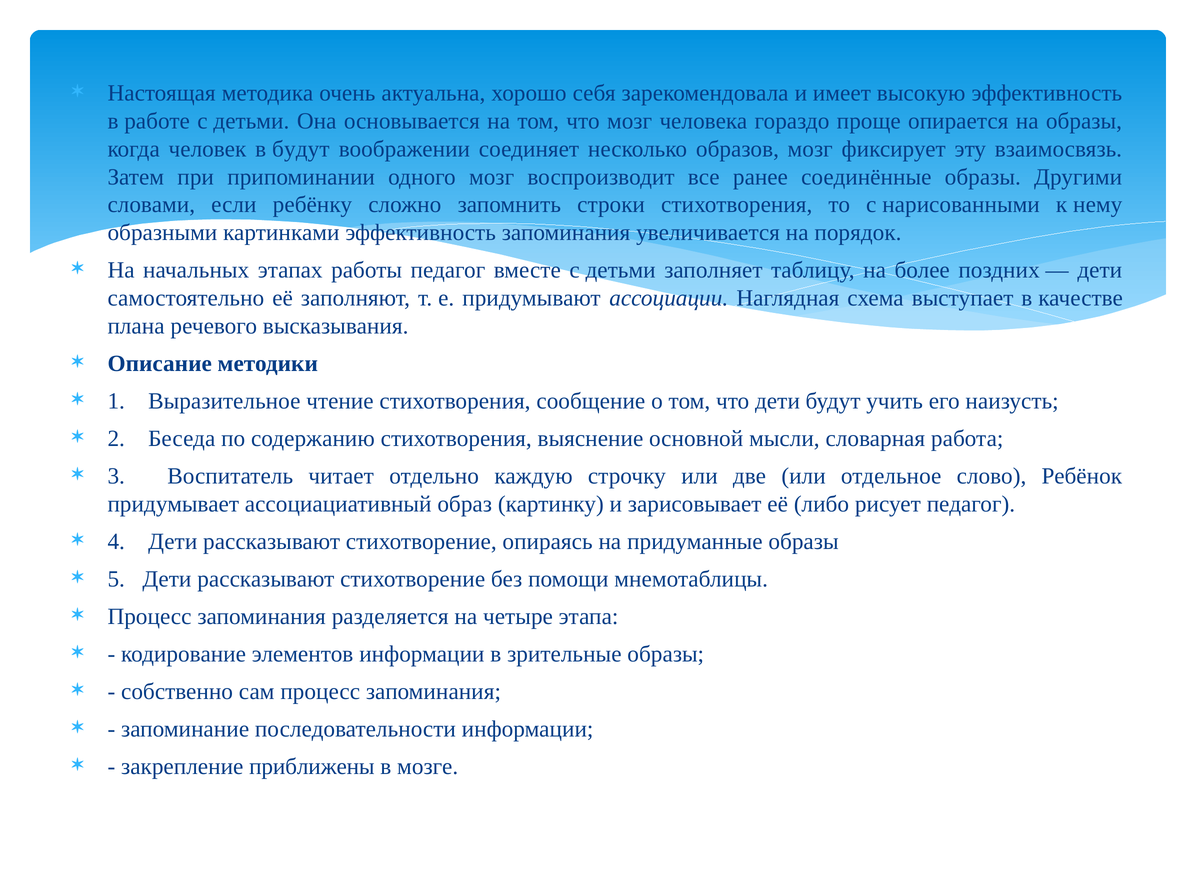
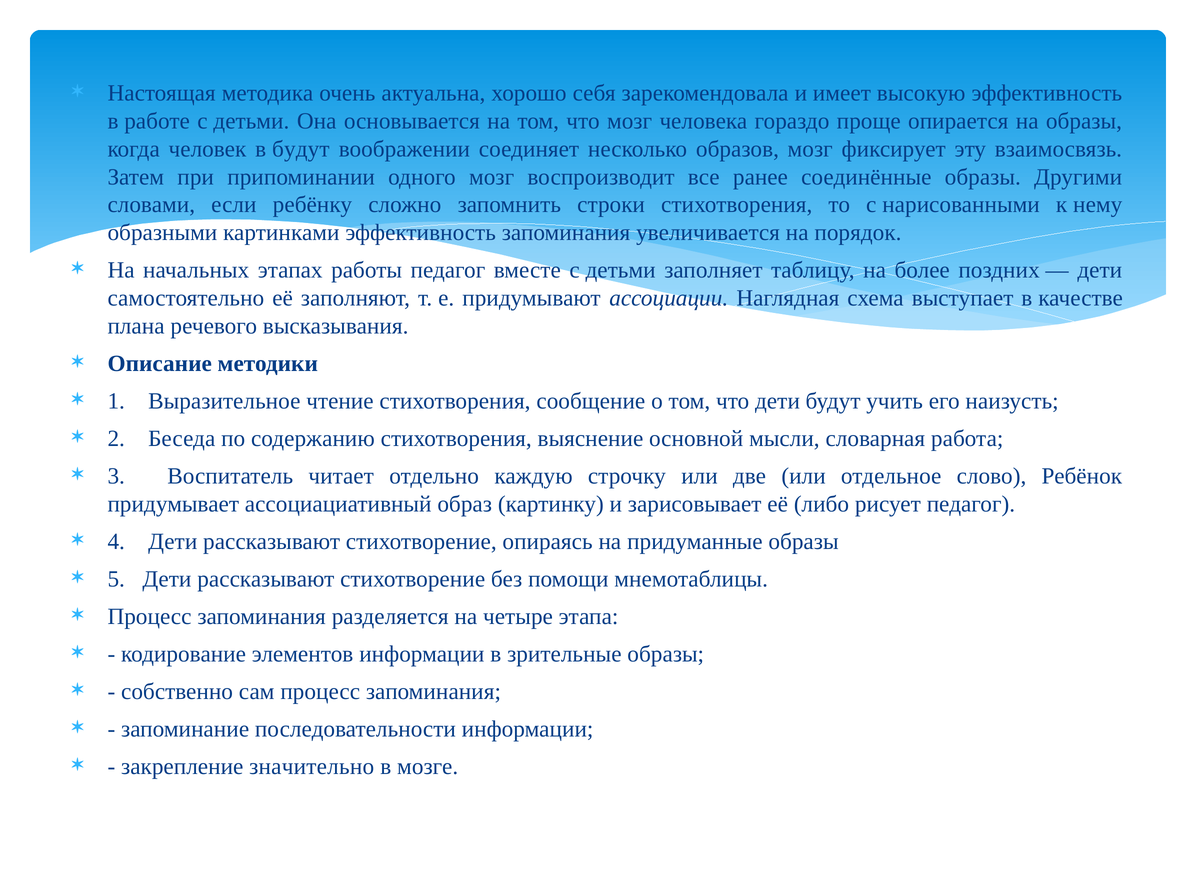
приближены: приближены -> значительно (312, 767)
